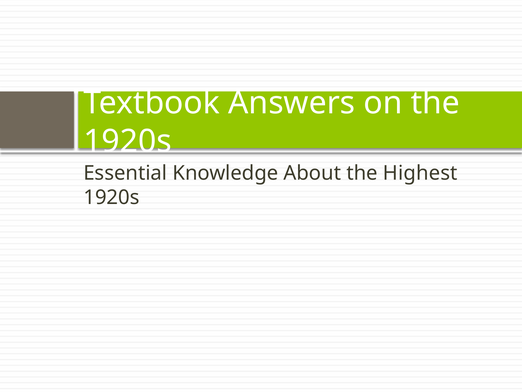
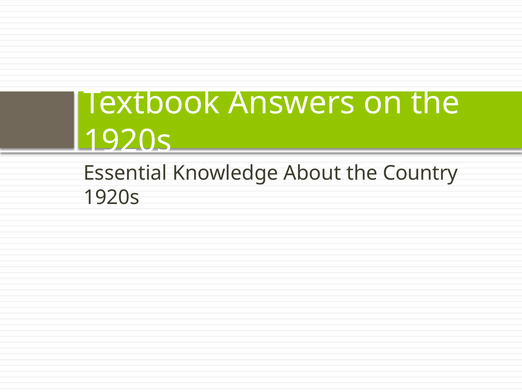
Highest: Highest -> Country (420, 173)
